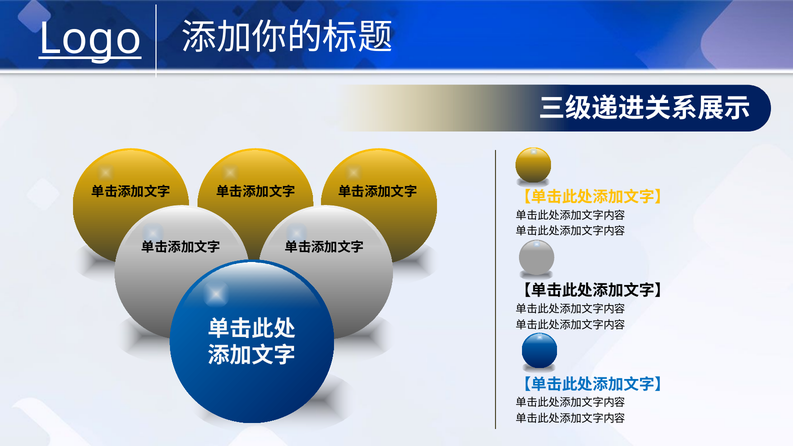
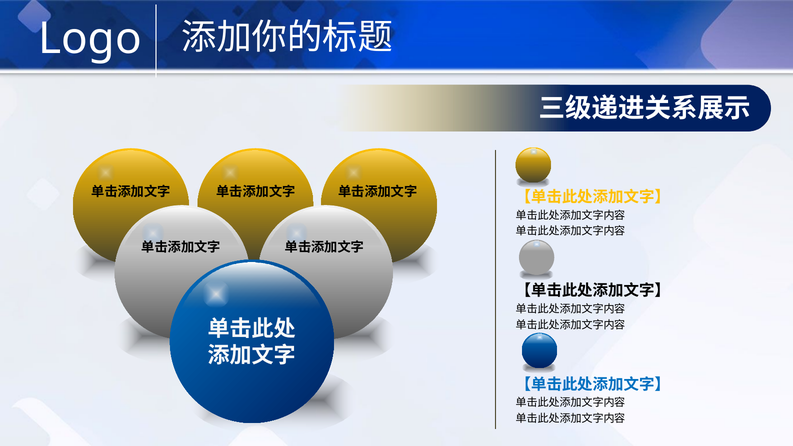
Logo underline: present -> none (90, 39)
